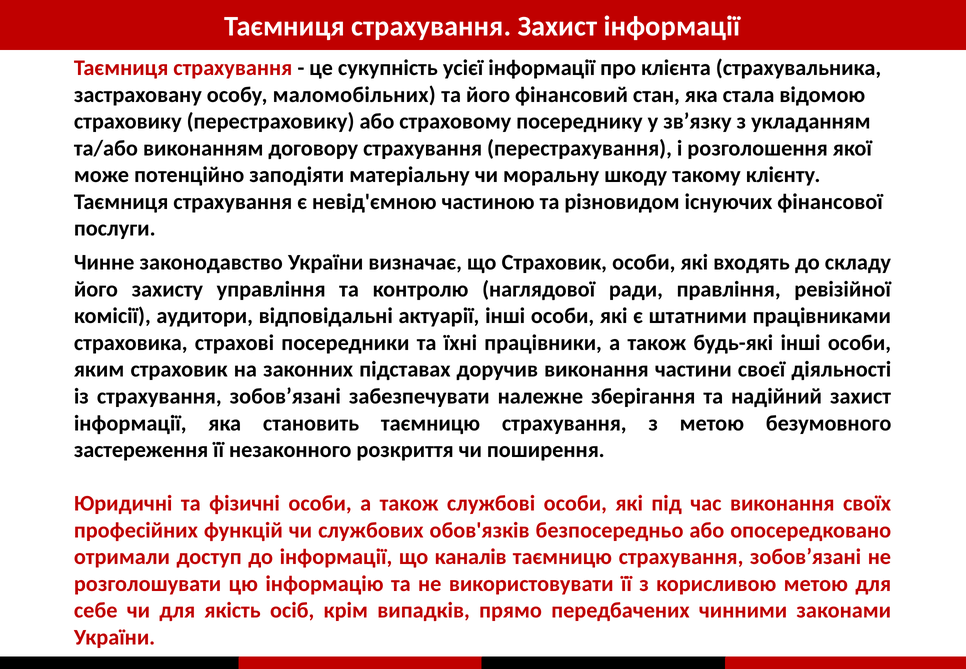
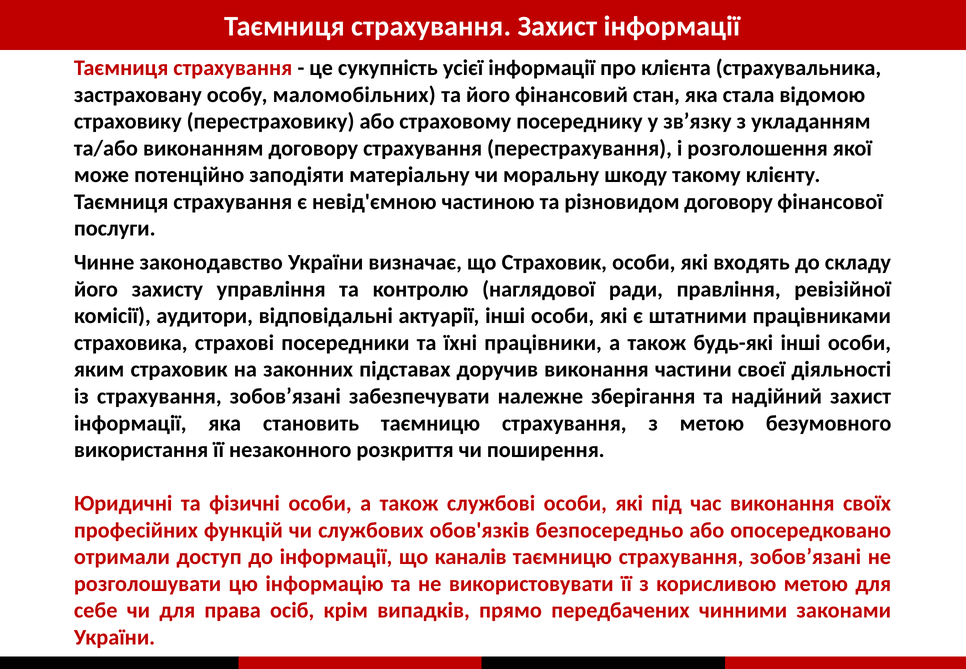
різновидом існуючих: існуючих -> договору (729, 202)
застереження: застереження -> використання (141, 450)
якість: якість -> права (233, 610)
